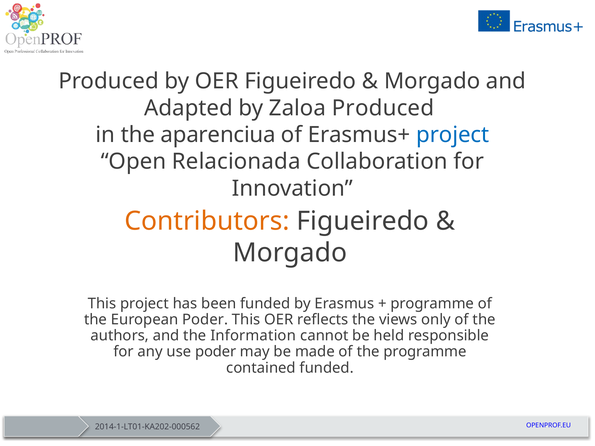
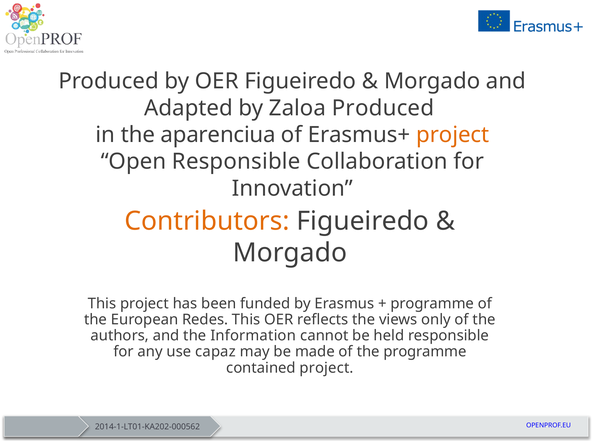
project colour: blue -> orange (453, 135)
Open Relacionada: Relacionada -> Responsible (236, 162)
European Poder: Poder -> Redes (205, 320)
use poder: poder -> capaz (216, 352)
contained funded: funded -> project (327, 368)
